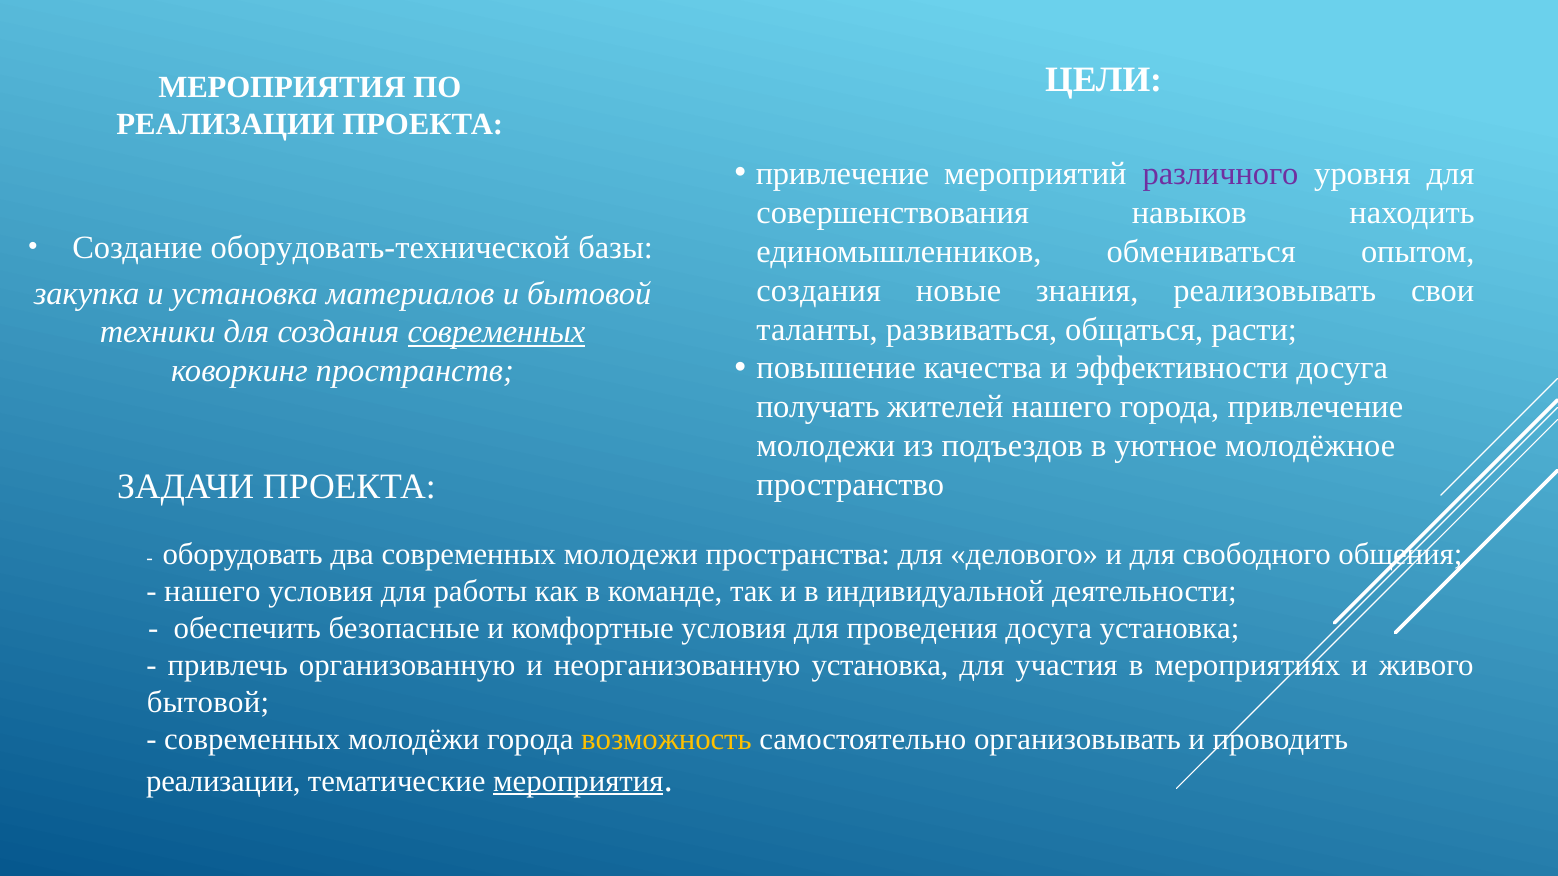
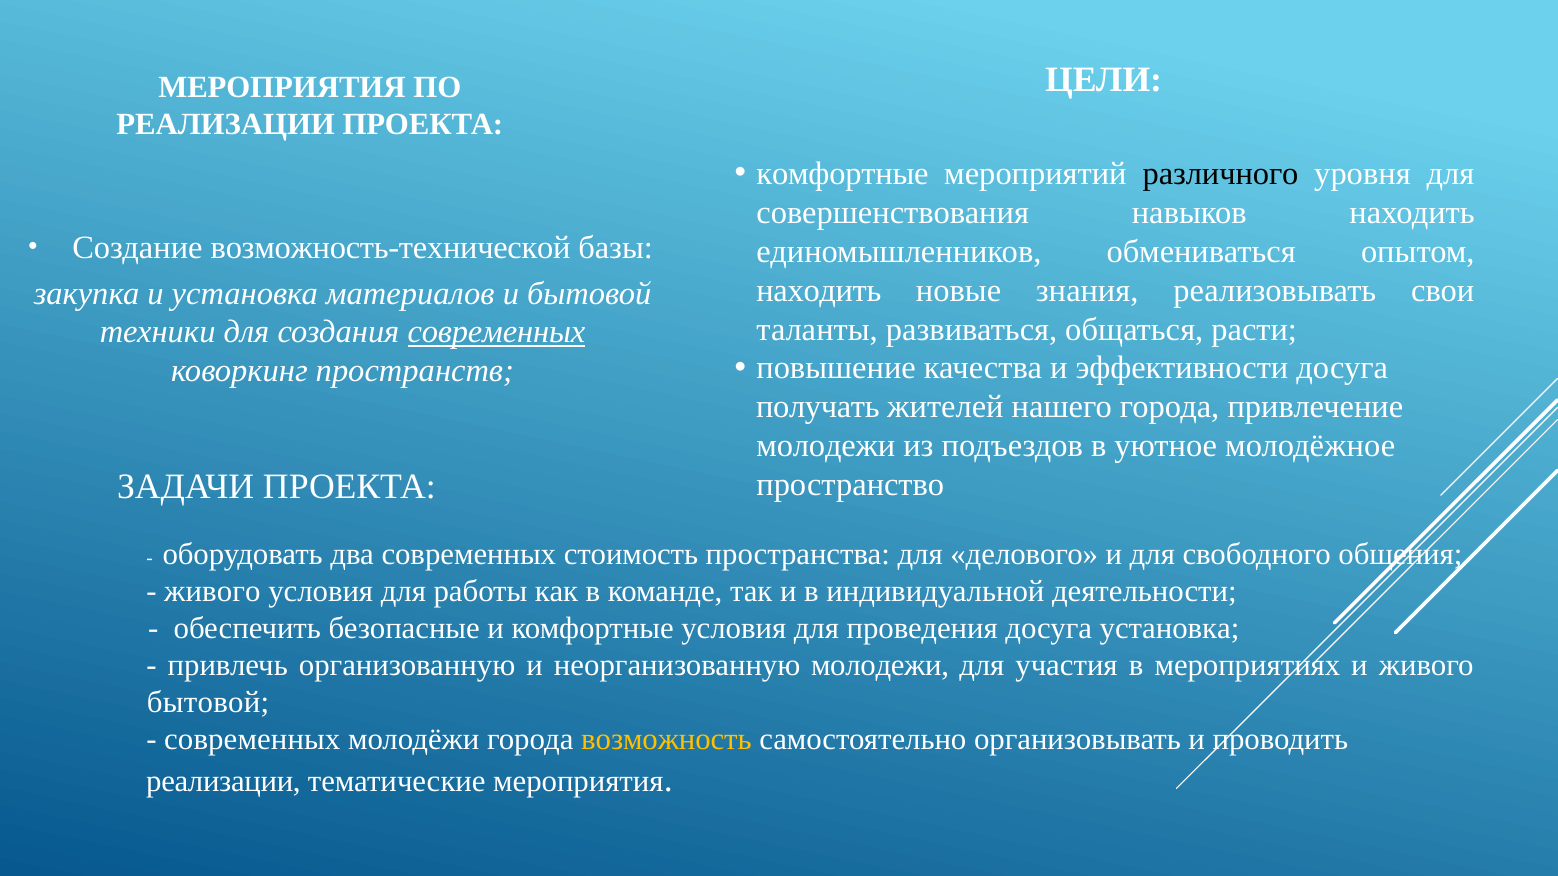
привлечение: привлечение -> комфортные (843, 174)
различного colour: purple -> black (1221, 174)
оборудовать-технической: оборудовать-технической -> возможность-технической (391, 248)
создания: создания -> находить (819, 290)
современных молодежи: молодежи -> стоимость (631, 554)
нашего: нашего -> живого (212, 591)
неорганизованную установка: установка -> молодежи (880, 665)
мероприятия underline: present -> none (578, 781)
